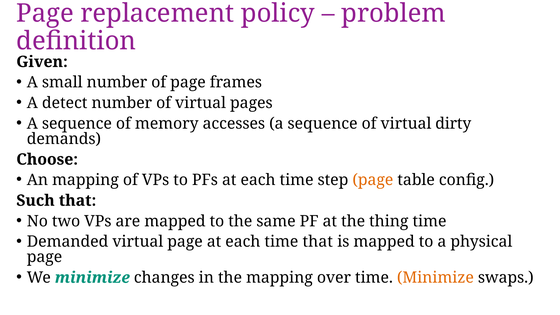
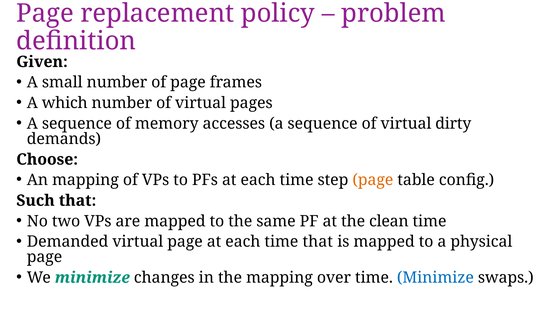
detect: detect -> which (65, 103)
thing: thing -> clean (389, 221)
Minimize colour: orange -> blue (435, 278)
